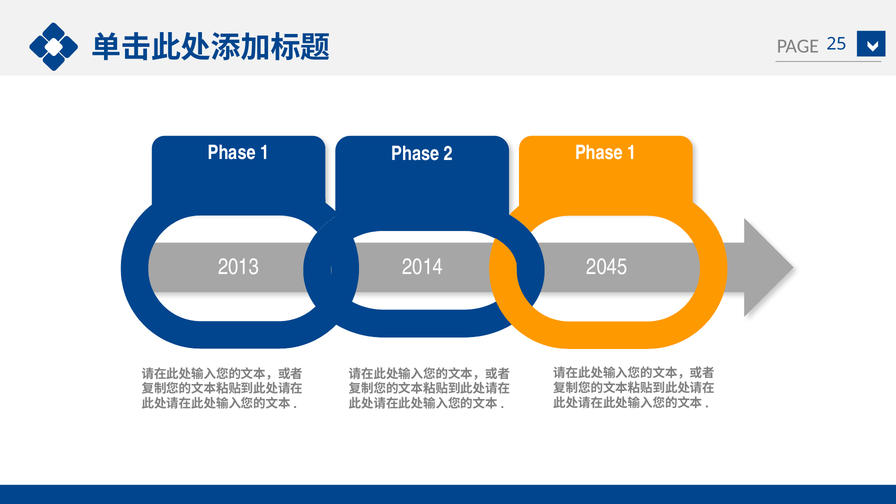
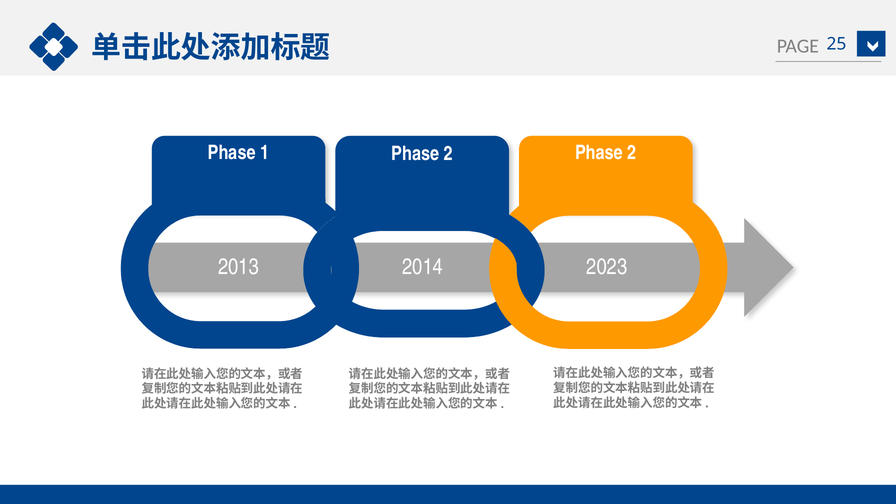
2 Phase 1: 1 -> 2 (632, 153)
2045: 2045 -> 2023 (607, 267)
